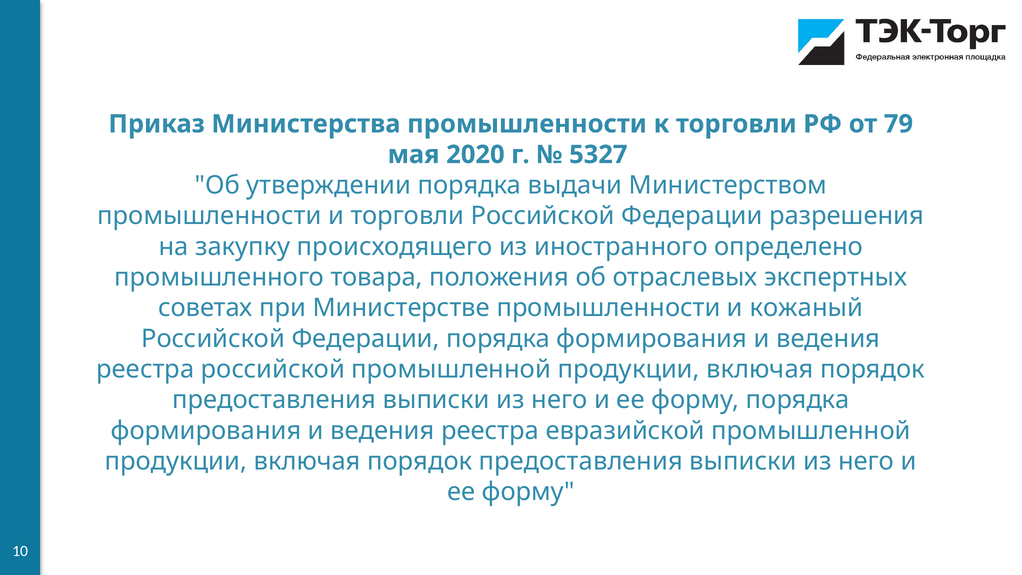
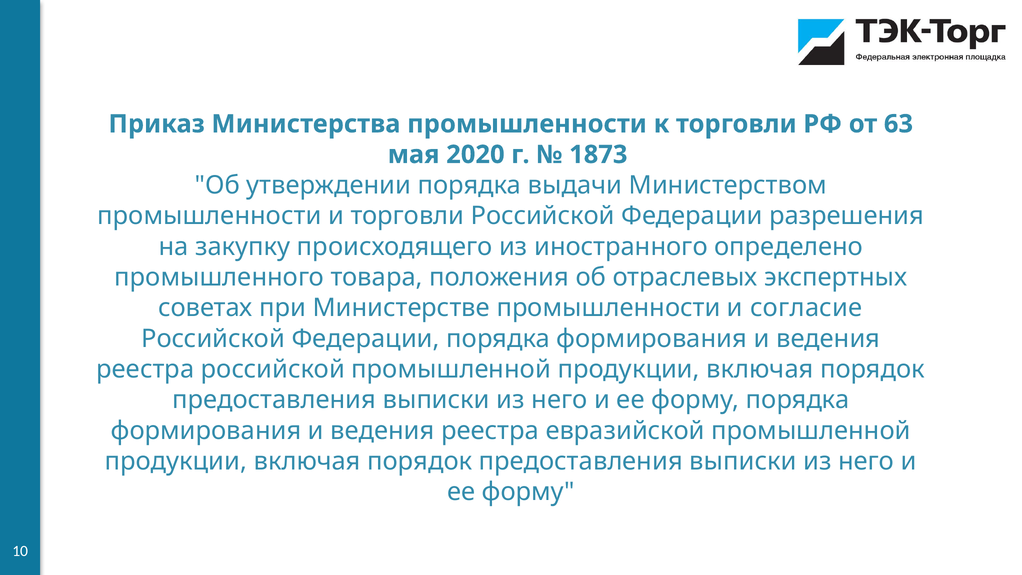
79: 79 -> 63 (898, 124)
5327: 5327 -> 1873 (598, 155)
кожаный: кожаный -> согласие (806, 308)
